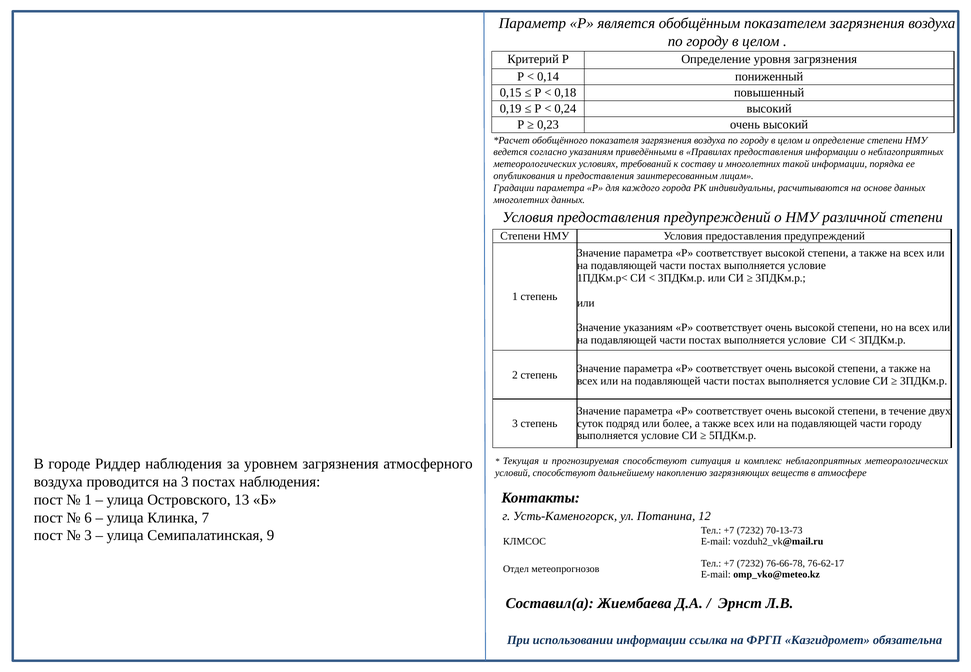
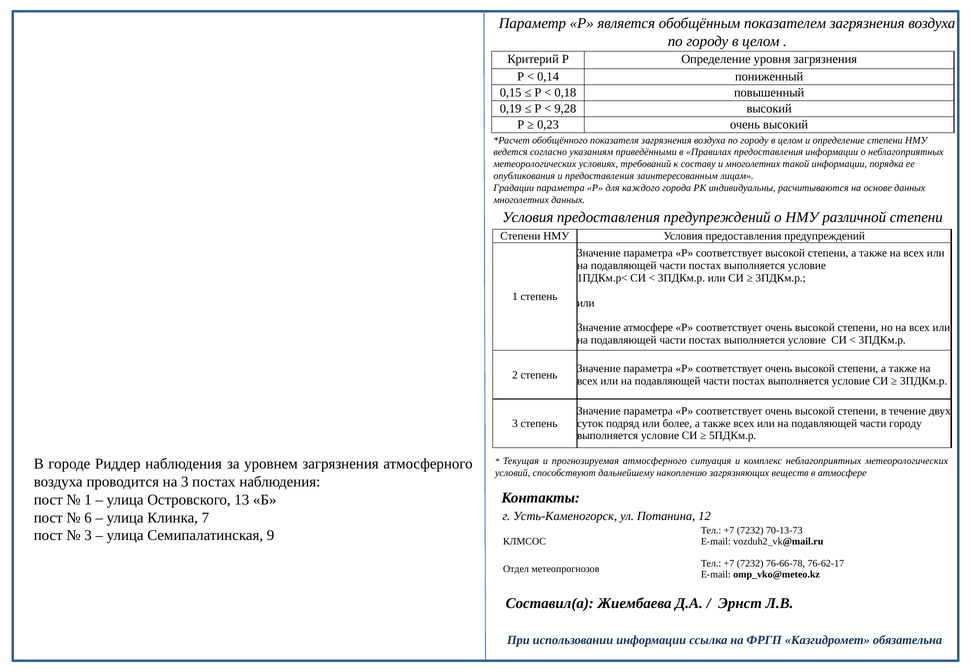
0,24: 0,24 -> 9,28 (565, 108)
Значение указаниям: указаниям -> атмосфере (648, 328)
прогнозируемая способствуют: способствуют -> атмосферного (655, 461)
